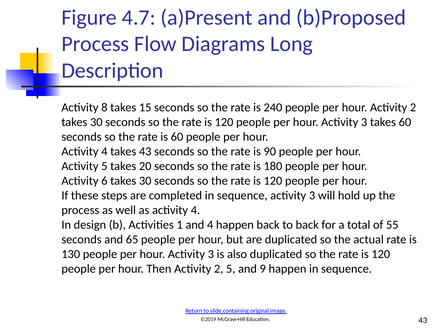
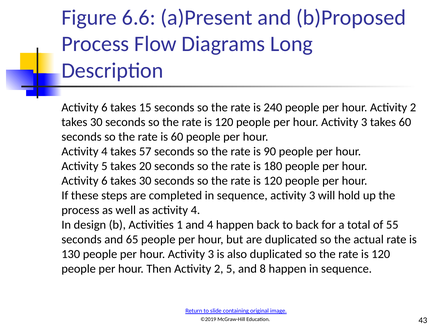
4.7: 4.7 -> 6.6 (139, 18)
8: 8 -> 6 (104, 108)
takes 43: 43 -> 57 (145, 152)
9: 9 -> 8 (263, 269)
